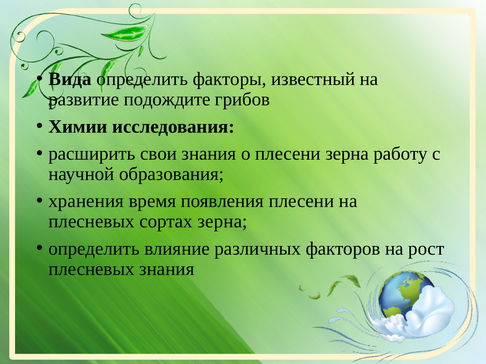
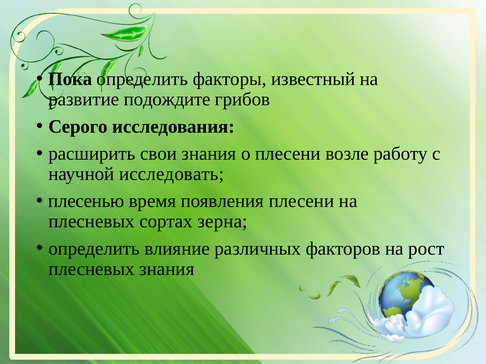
Вида: Вида -> Пока (70, 79)
Химии: Химии -> Серого (78, 127)
плесени зерна: зерна -> возле (347, 154)
образования: образования -> исследовать (172, 174)
хранения: хранения -> плесенью (86, 201)
